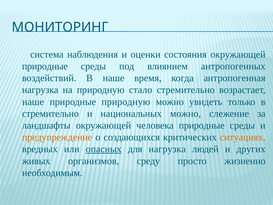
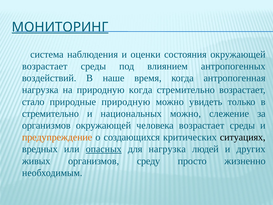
МОНИТОРИНГ underline: none -> present (60, 27)
природные: природные -> возрастает (45, 66)
природную стало: стало -> когда (141, 90)
наше: наше -> стало (33, 102)
ландшафты: ландшафты -> организмов (46, 125)
человека природные: природные -> возрастает (202, 125)
ситуациях colour: orange -> black (243, 137)
